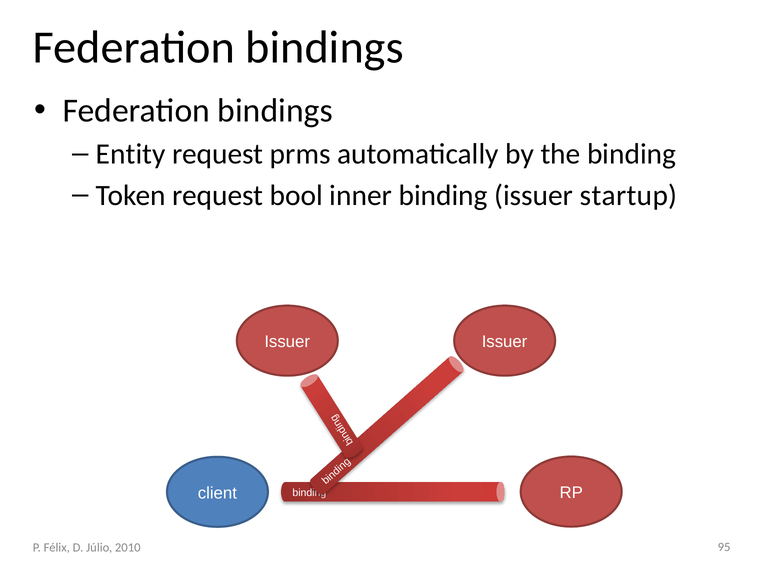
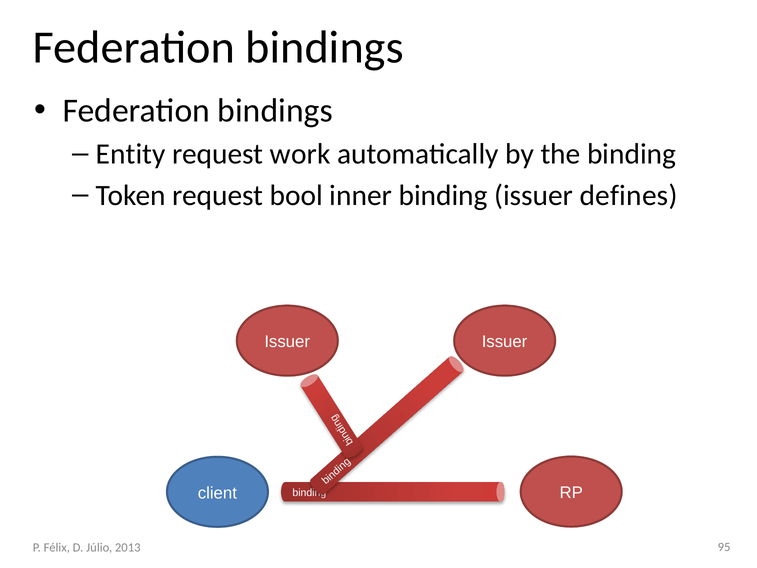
prms: prms -> work (300, 154)
startup: startup -> defines (629, 195)
2010: 2010 -> 2013 (128, 547)
